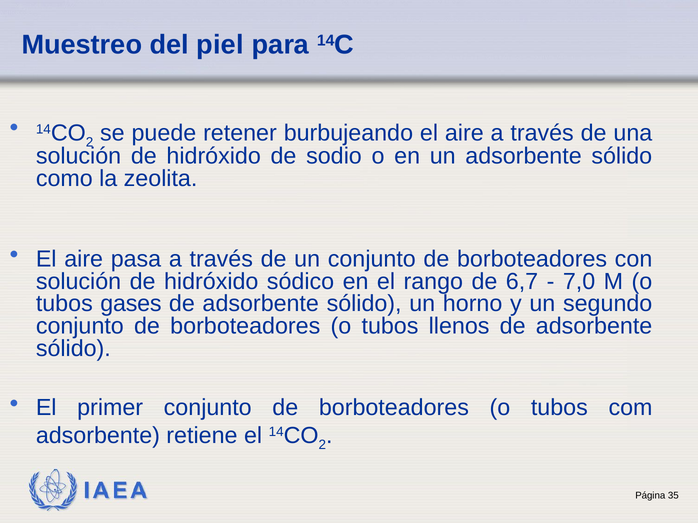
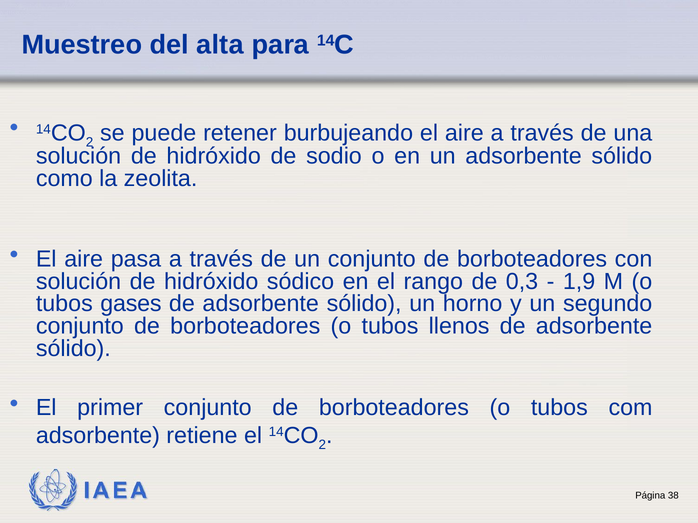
piel: piel -> alta (220, 45)
6,7: 6,7 -> 0,3 (522, 282)
7,0: 7,0 -> 1,9 (579, 282)
35: 35 -> 38 (673, 496)
